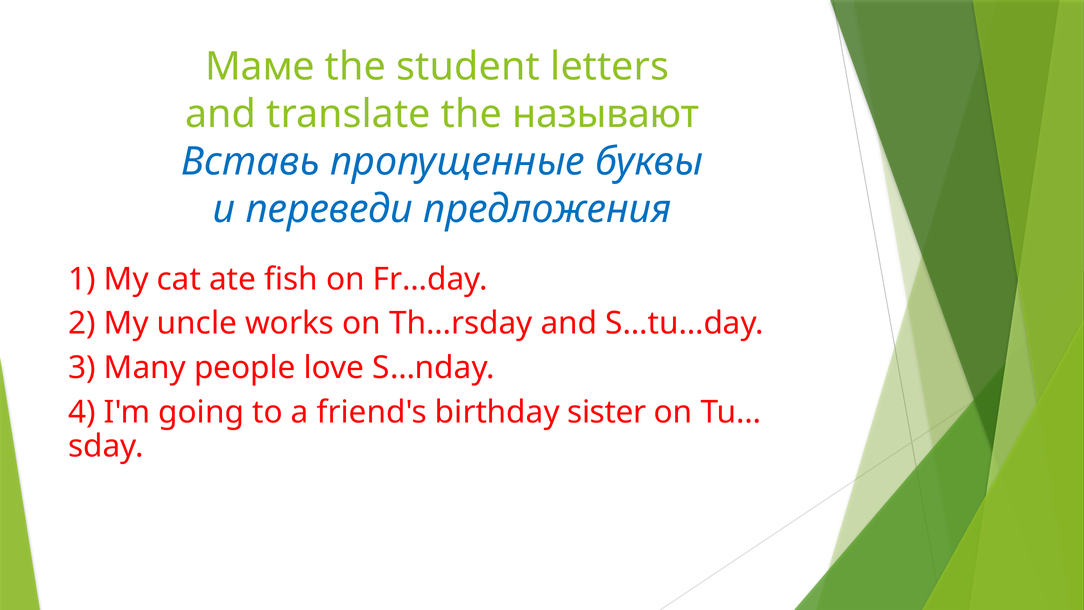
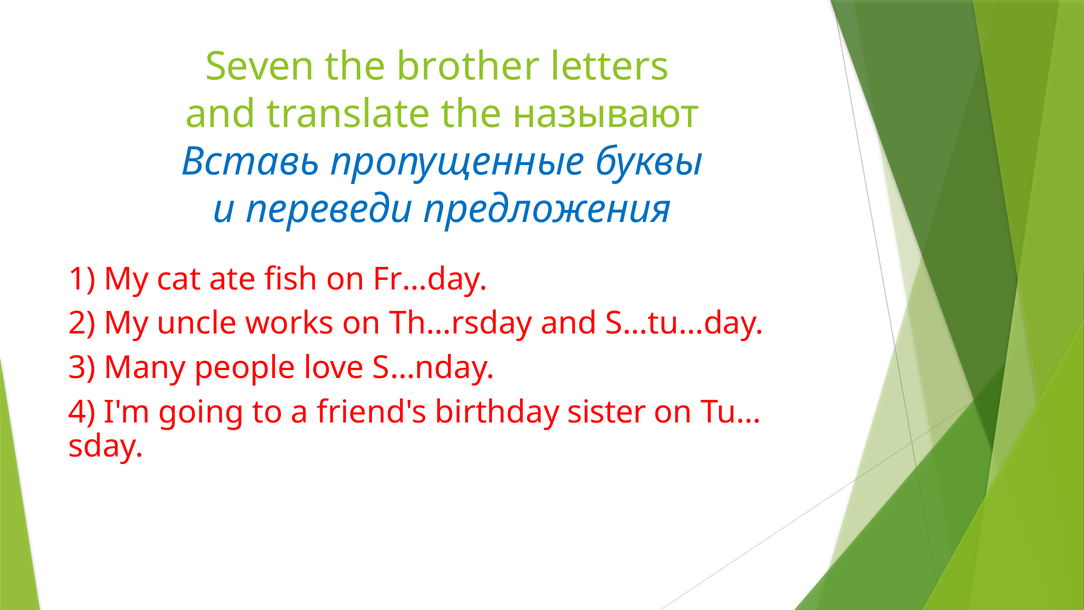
Маме: Маме -> Seven (260, 67)
student: student -> brother (468, 67)
